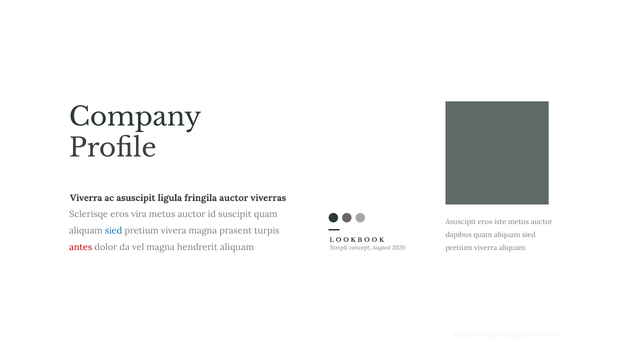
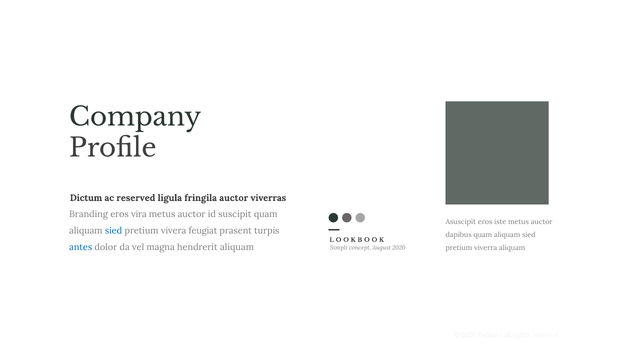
Viverra: Viverra -> Dictum (86, 198)
ac asuscipit: asuscipit -> reserved (136, 198)
Sclerisqe: Sclerisqe -> Branding (89, 214)
vivera magna: magna -> feugiat (203, 231)
antes colour: red -> blue (81, 247)
